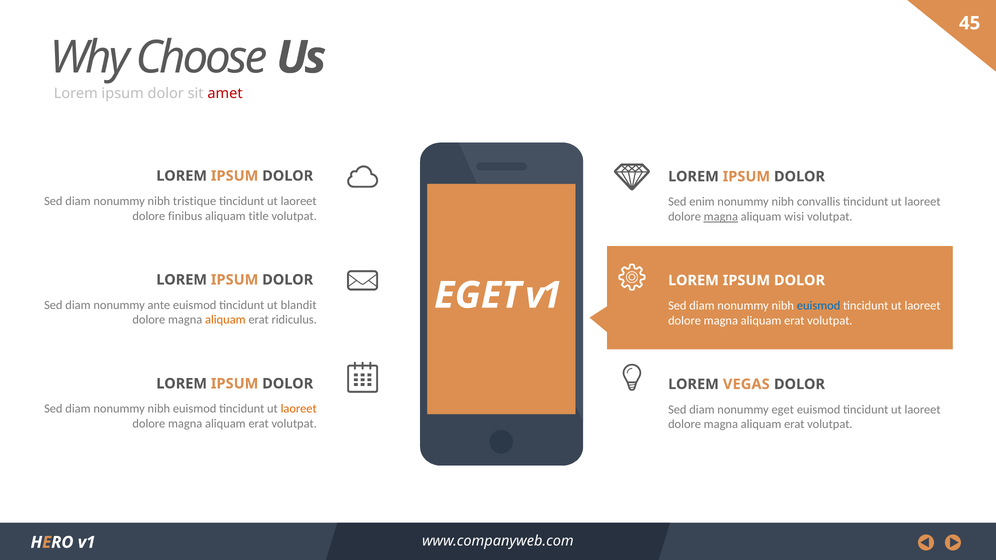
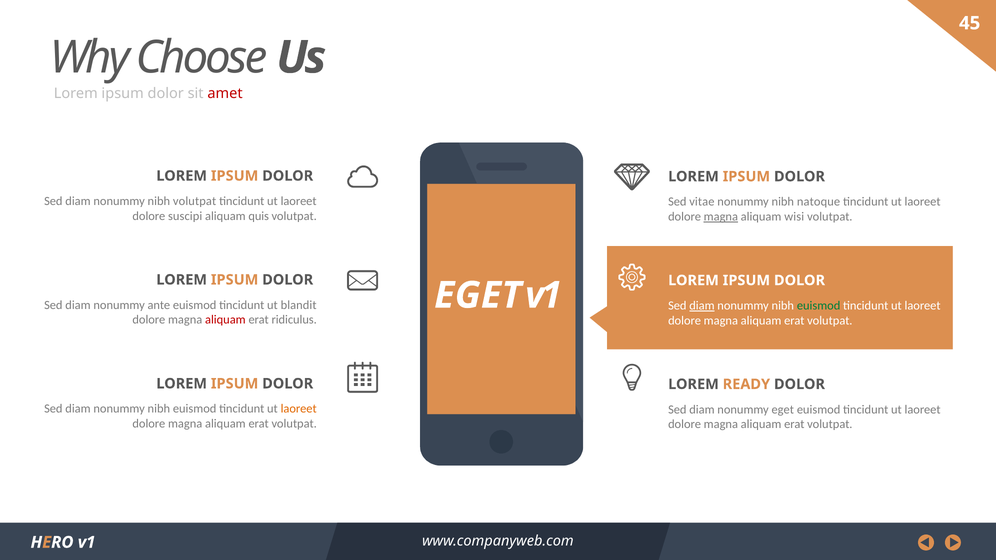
nibh tristique: tristique -> volutpat (195, 201)
enim: enim -> vitae (702, 202)
convallis: convallis -> natoque (819, 202)
finibus: finibus -> suscipi (185, 216)
title: title -> quis (259, 216)
diam underline: none -> present (702, 306)
euismod colour: blue -> green (819, 306)
aliquam colour: orange -> red (225, 320)
VEGAS: VEGAS -> READY (746, 384)
